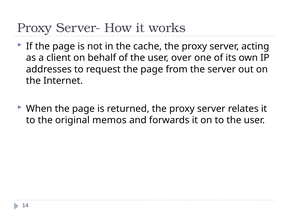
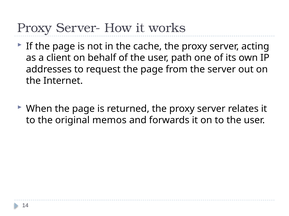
over: over -> path (181, 58)
